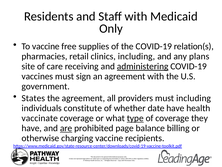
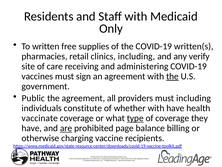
To vaccine: vaccine -> written (46, 46)
relation(s: relation(s -> written(s (194, 46)
plans: plans -> verify (199, 56)
administering underline: present -> none (143, 66)
the underline: none -> present (172, 76)
States: States -> Public (33, 98)
whether date: date -> with (156, 108)
